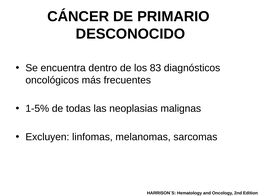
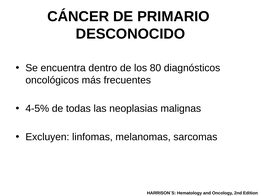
83: 83 -> 80 (155, 68)
1-5%: 1-5% -> 4-5% (37, 108)
